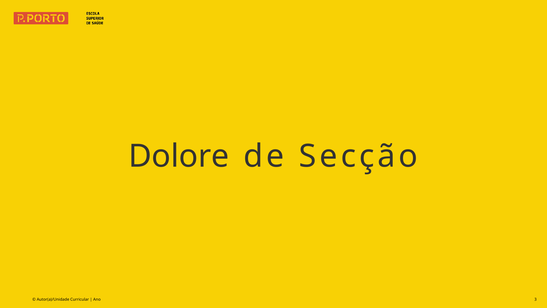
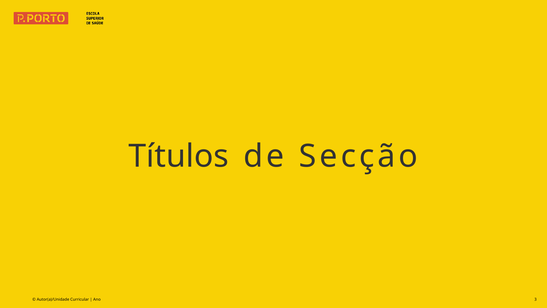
Dolore: Dolore -> Títulos (179, 156)
